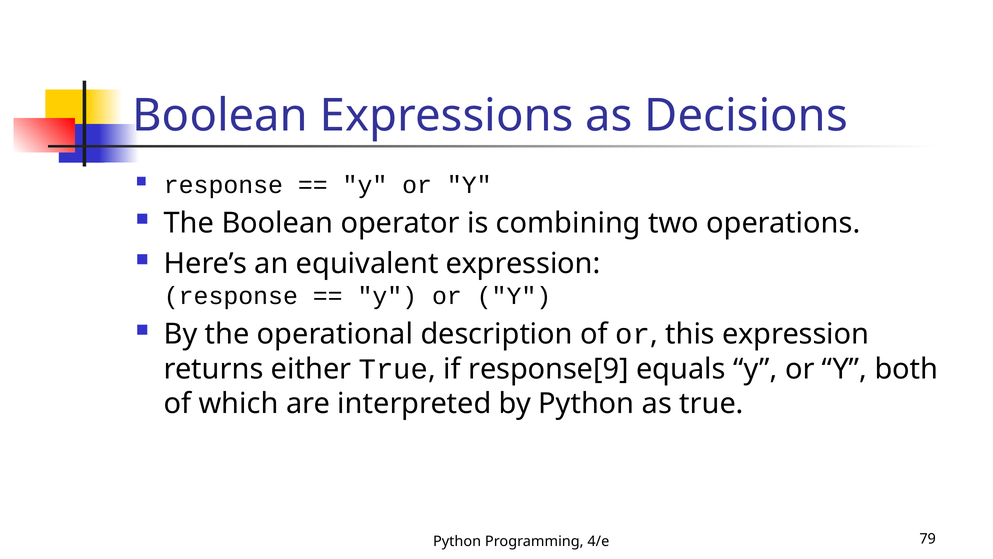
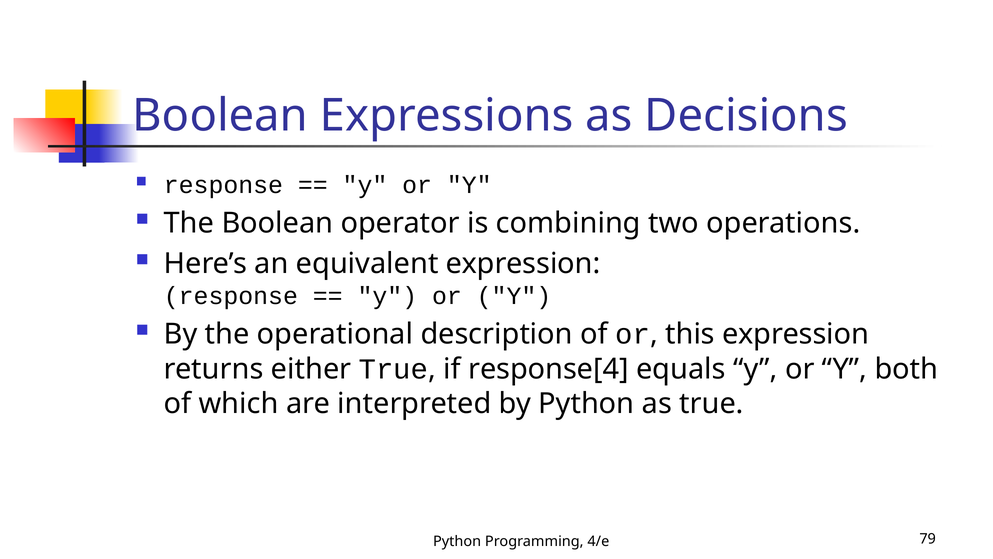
response[9: response[9 -> response[4 (548, 369)
